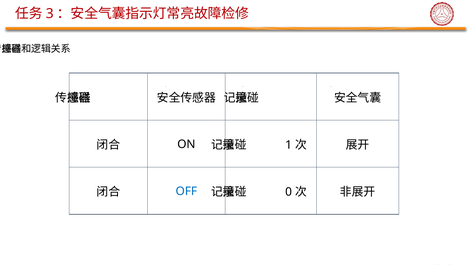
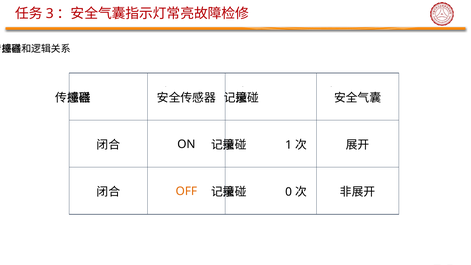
OFF colour: blue -> orange (186, 191)
